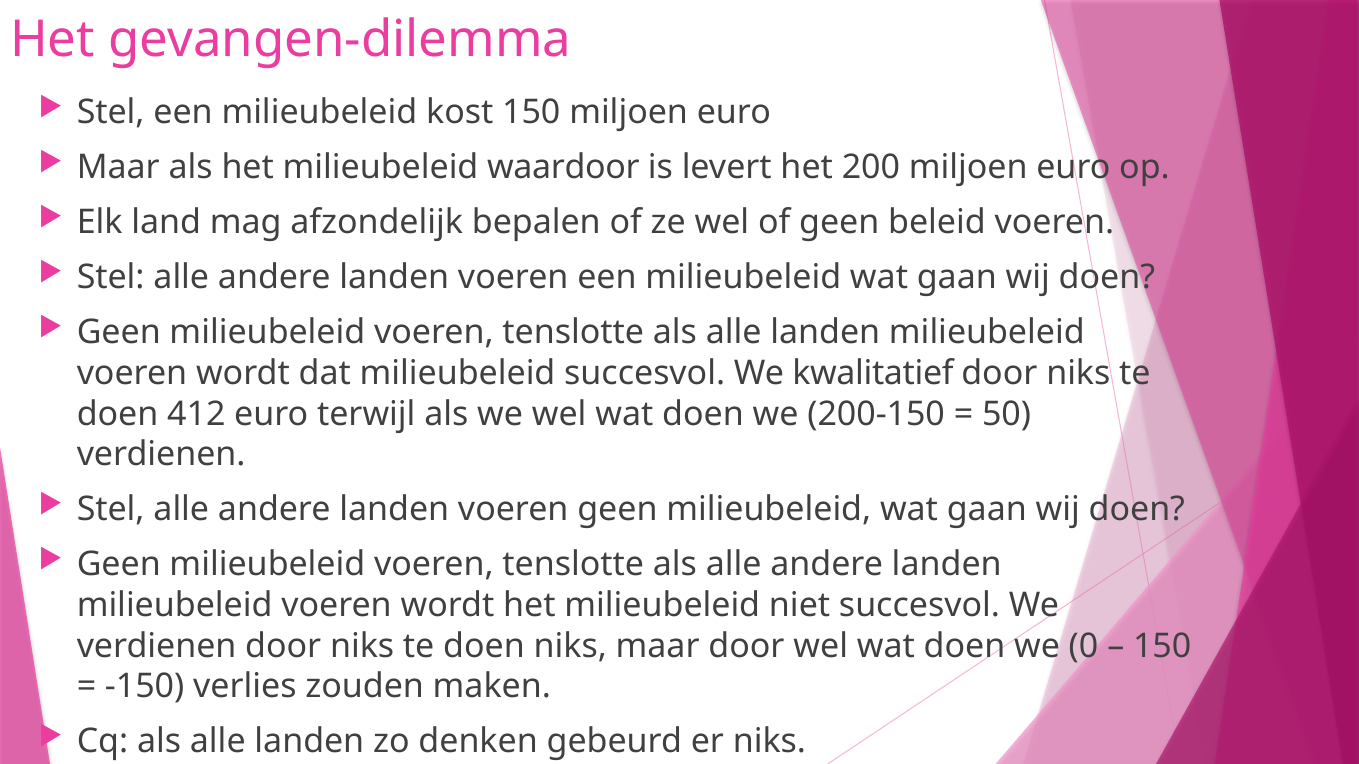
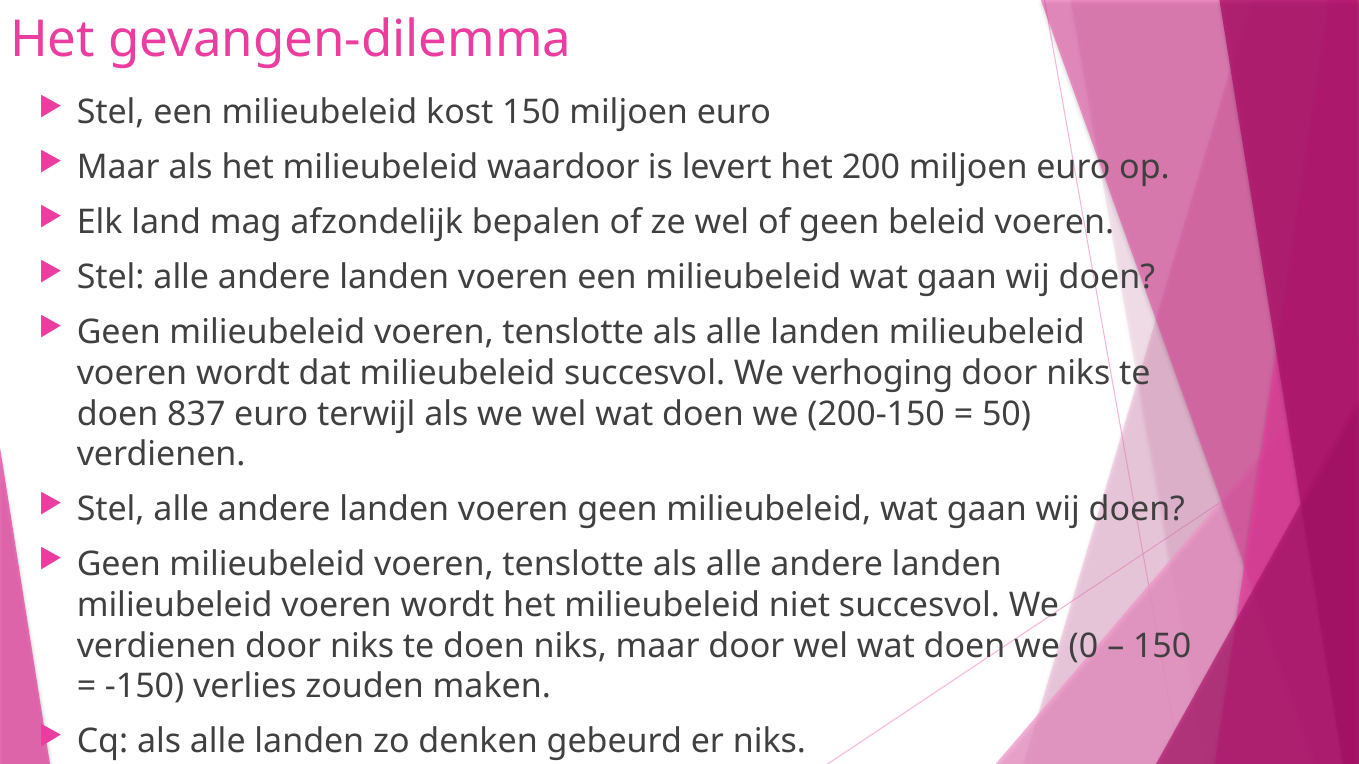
kwalitatief: kwalitatief -> verhoging (873, 373)
412: 412 -> 837 (196, 414)
